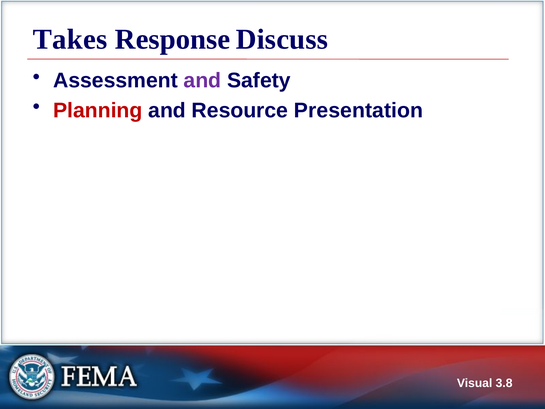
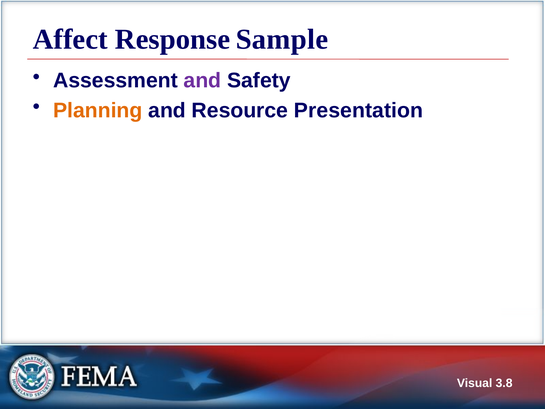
Takes: Takes -> Affect (70, 39)
Discuss: Discuss -> Sample (282, 39)
Planning colour: red -> orange (98, 110)
